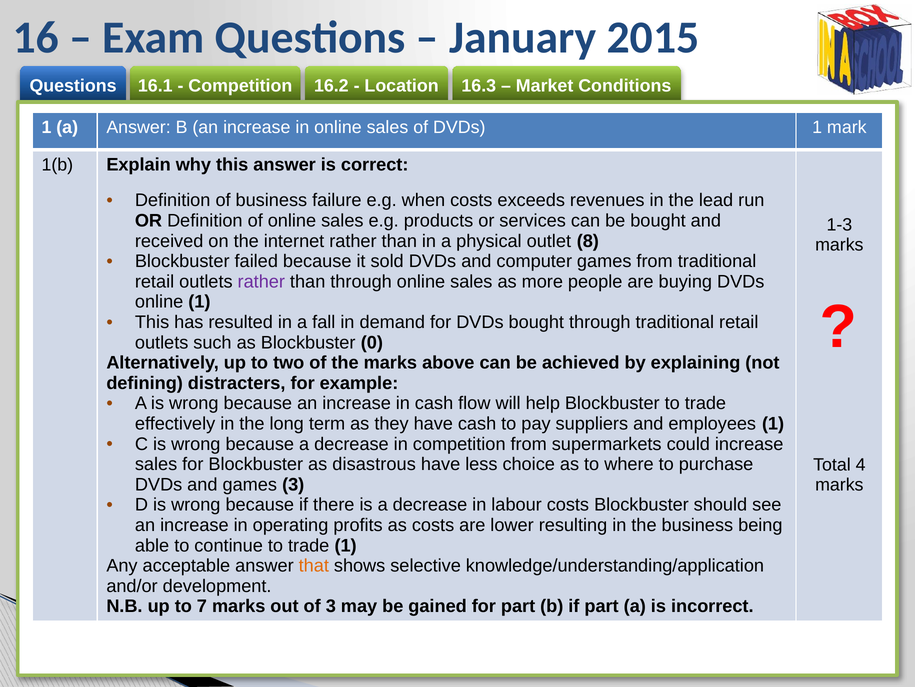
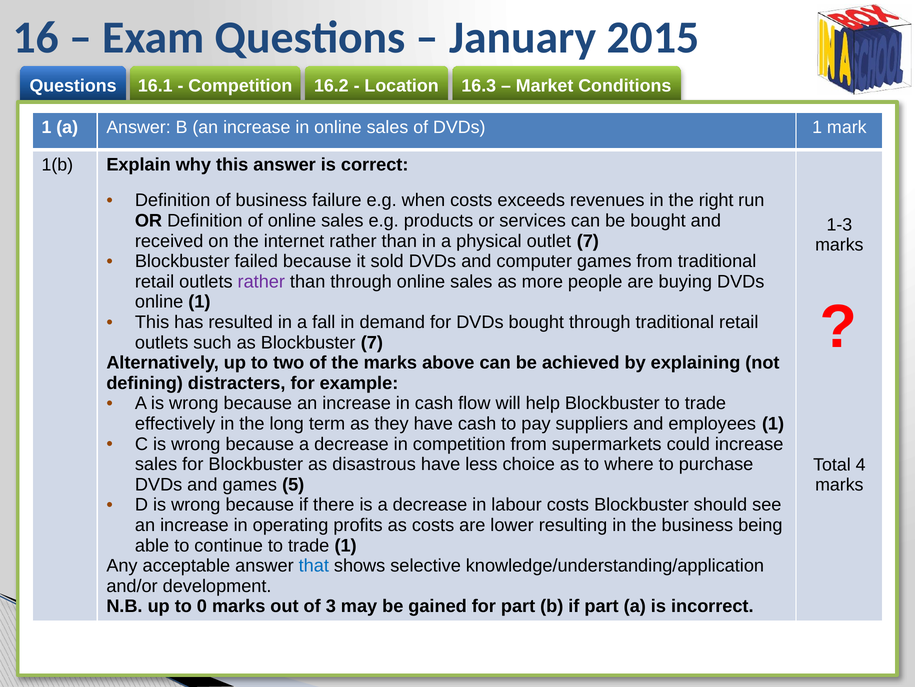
lead: lead -> right (716, 200)
outlet 8: 8 -> 7 (588, 241)
Blockbuster 0: 0 -> 7 (372, 342)
games 3: 3 -> 5 (293, 484)
that colour: orange -> blue (314, 565)
7: 7 -> 0 (202, 606)
